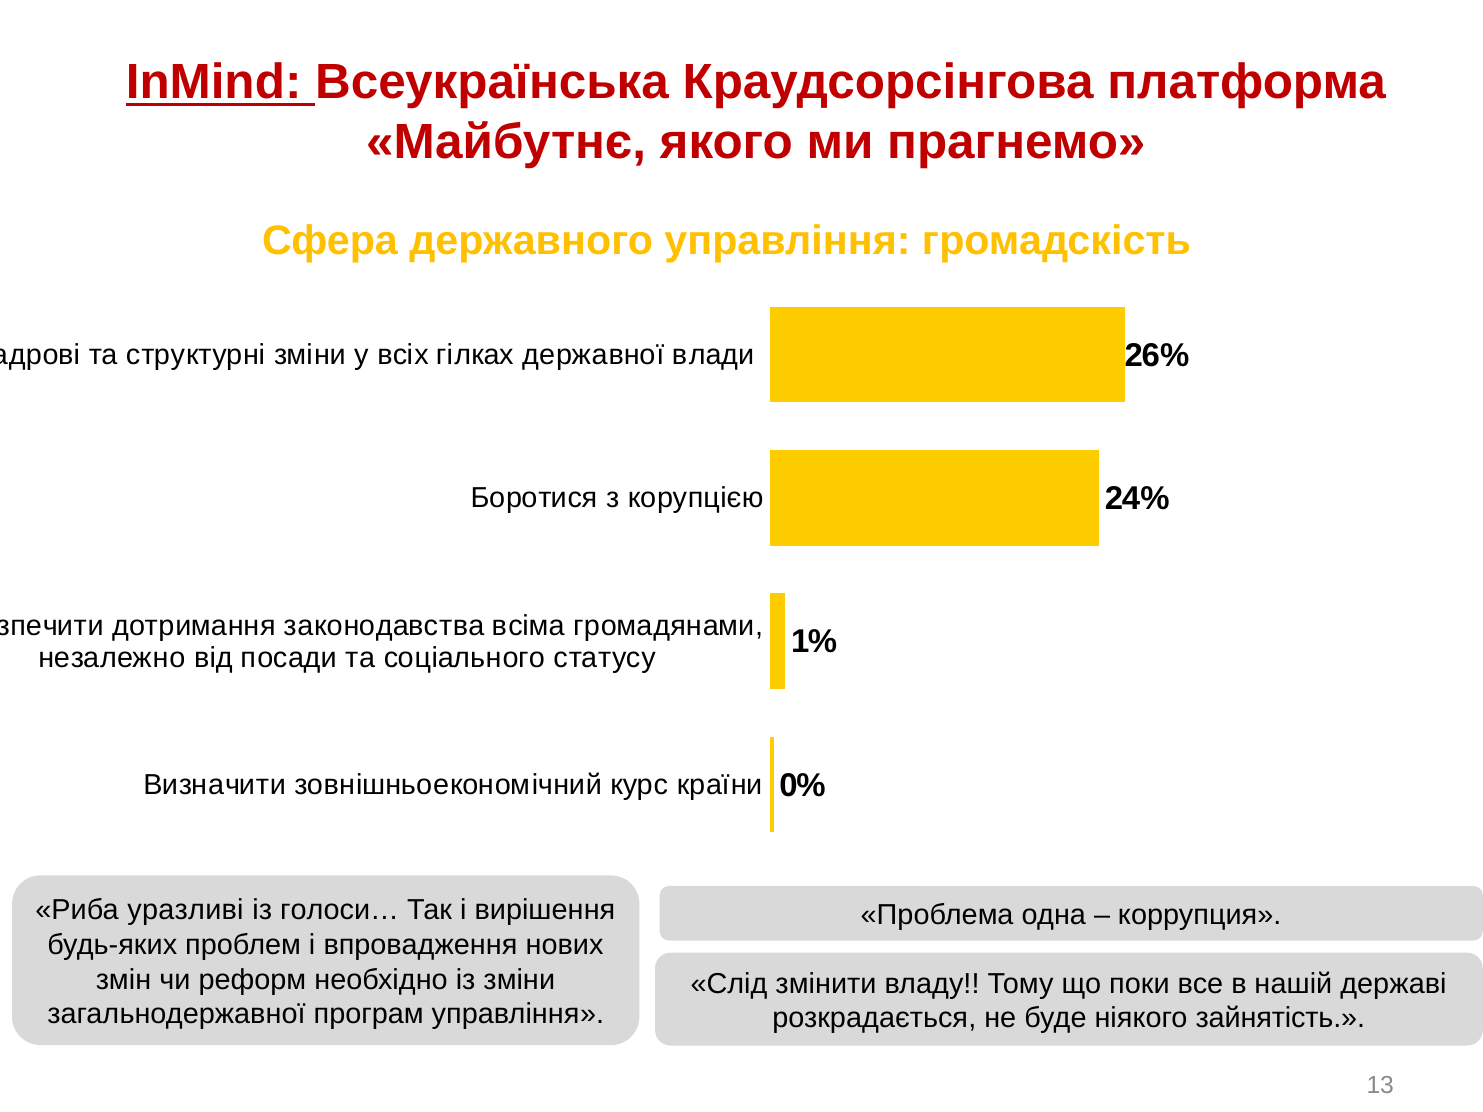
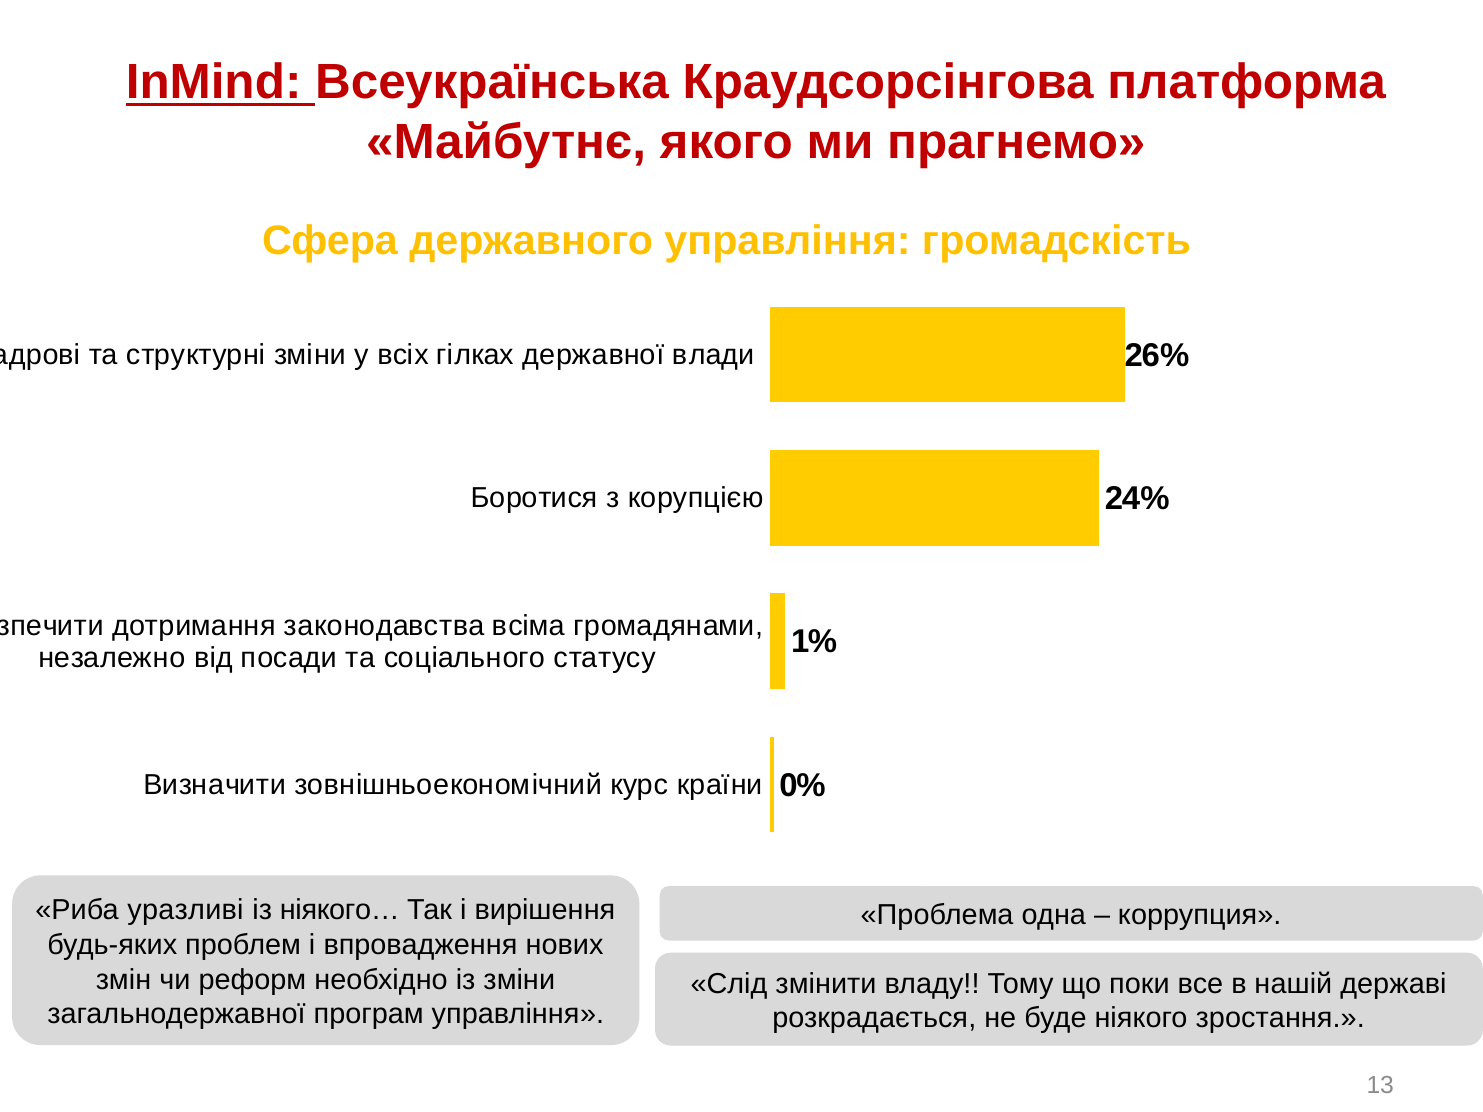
голоси…: голоси… -> ніякого… (340, 910)
зайнятість: зайнятість -> зростання (1280, 1019)
